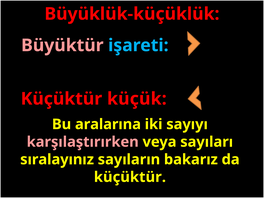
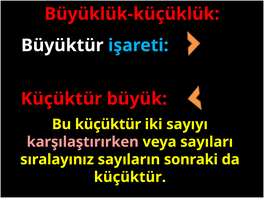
Büyüktür colour: pink -> white (62, 45)
küçük: küçük -> büyük (137, 99)
Bu aralarına: aralarına -> küçüktür (108, 124)
bakarız: bakarız -> sonraki (191, 159)
